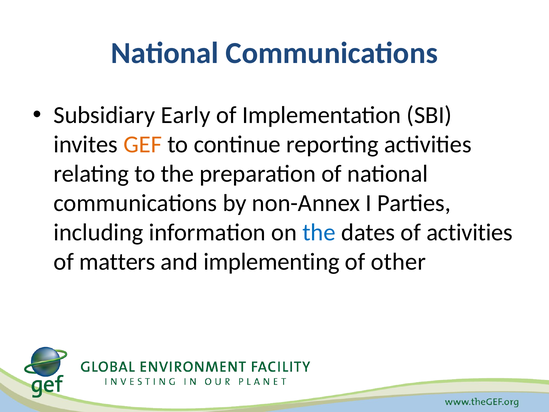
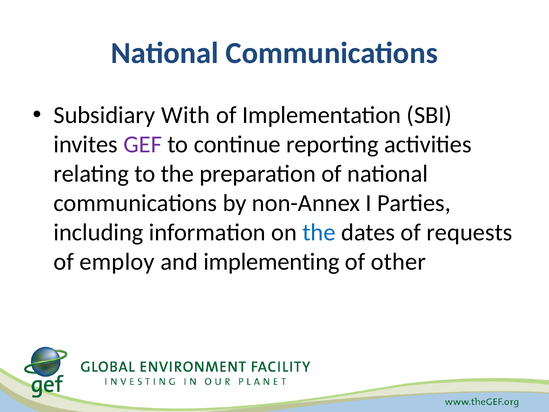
Early: Early -> With (186, 115)
GEF colour: orange -> purple (143, 144)
of activities: activities -> requests (469, 232)
matters: matters -> employ (117, 262)
